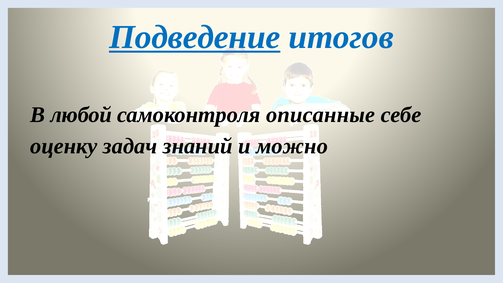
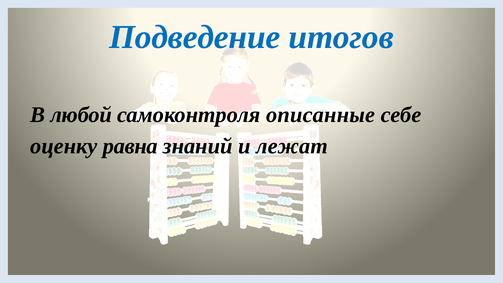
Подведение underline: present -> none (195, 37)
задач: задач -> равна (130, 146)
можно: можно -> лежат (292, 146)
